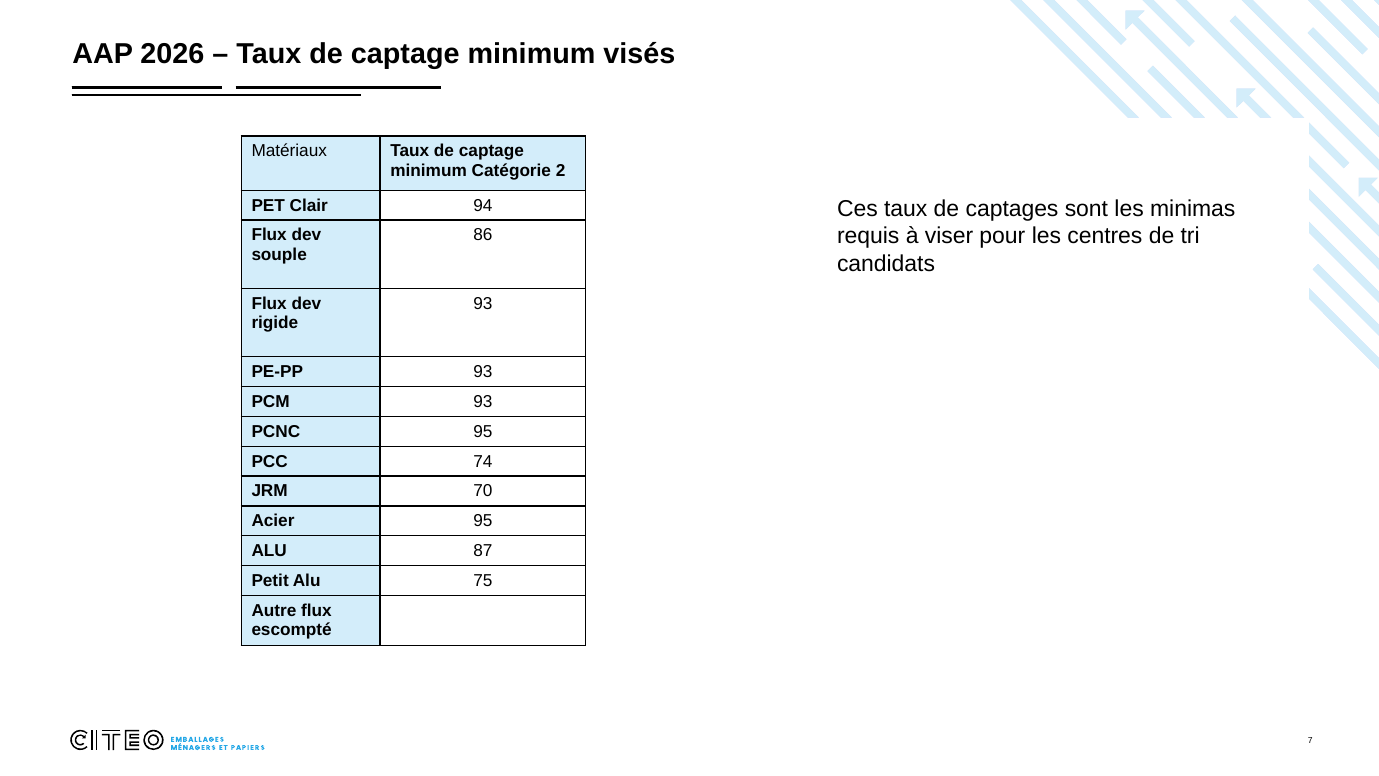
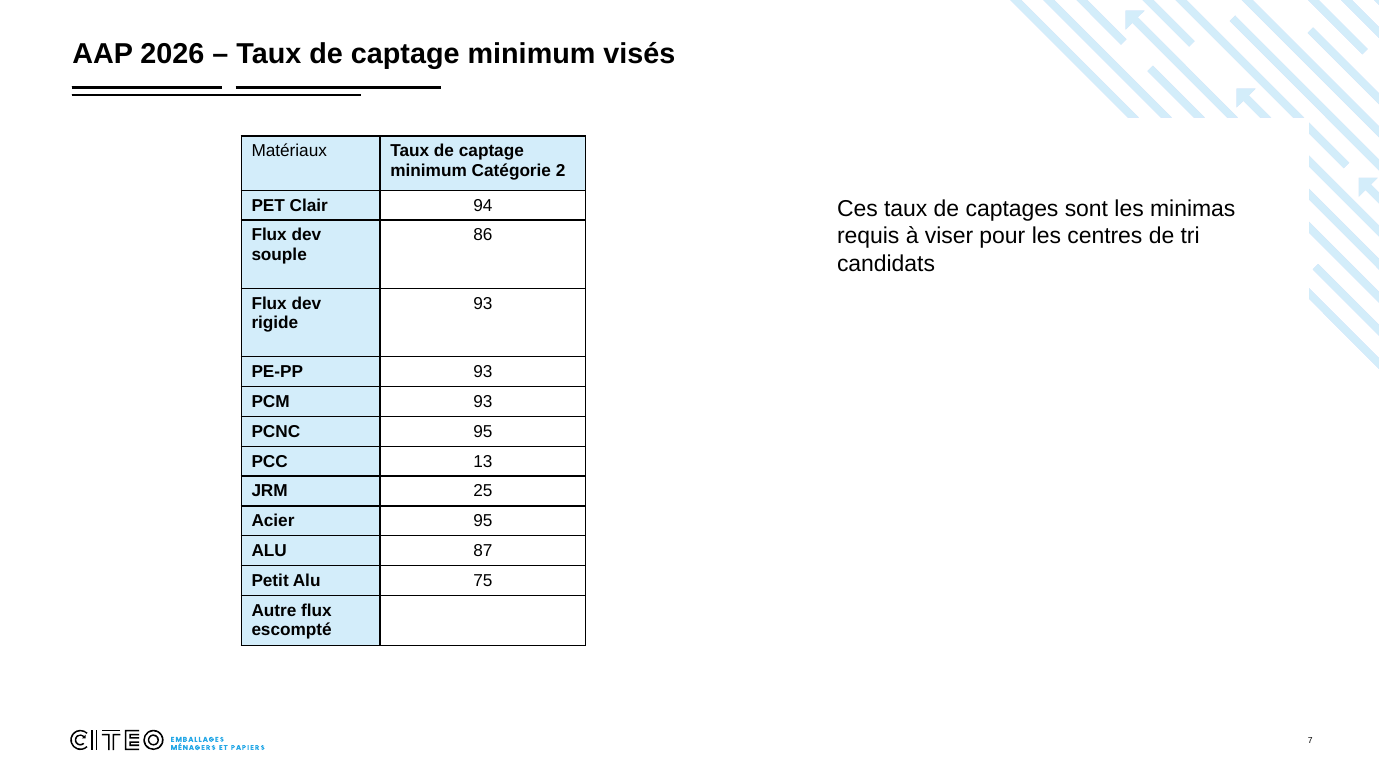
74: 74 -> 13 (483, 461)
70: 70 -> 25 (483, 491)
